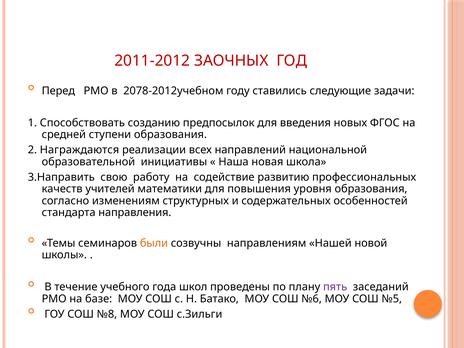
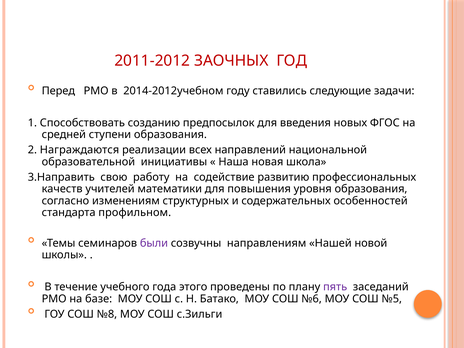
2078-2012учебном: 2078-2012учебном -> 2014-2012учебном (173, 91)
направления: направления -> профильном (135, 213)
были colour: orange -> purple (154, 243)
школ: школ -> этого (193, 287)
